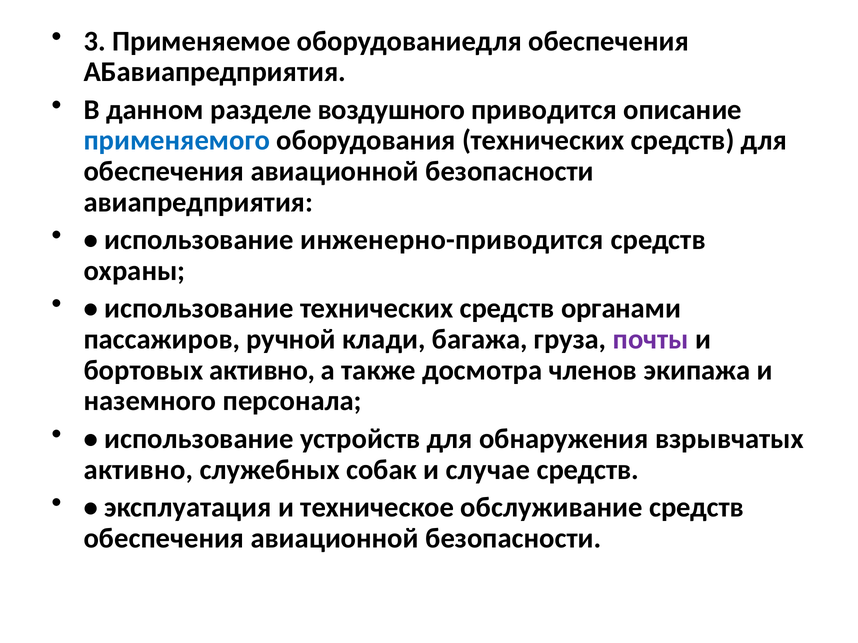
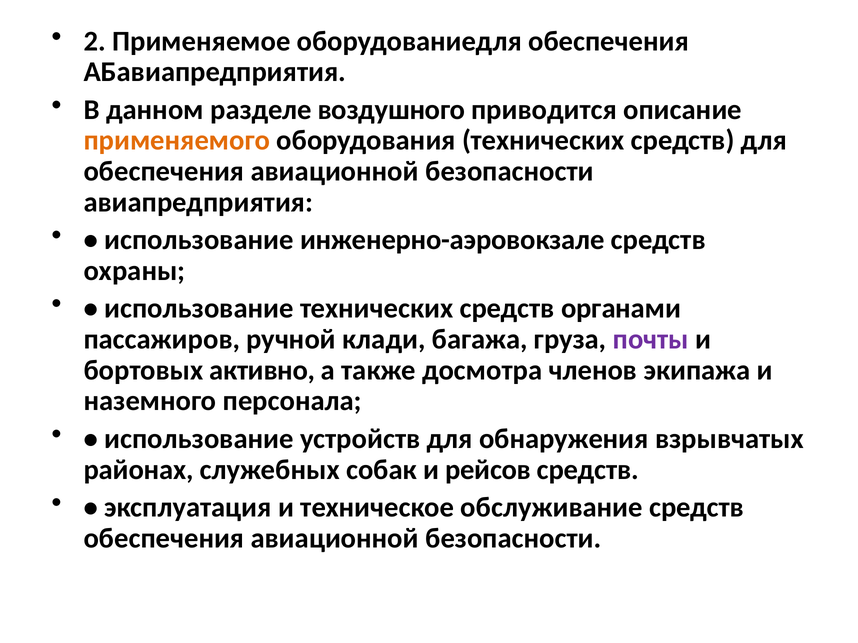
3: 3 -> 2 (95, 41)
применяемого colour: blue -> orange (177, 141)
инженерно-приводится: инженерно-приводится -> инженерно-аэровокзале (452, 240)
активно: активно -> районах (139, 470)
случае: случае -> рейсов (488, 470)
